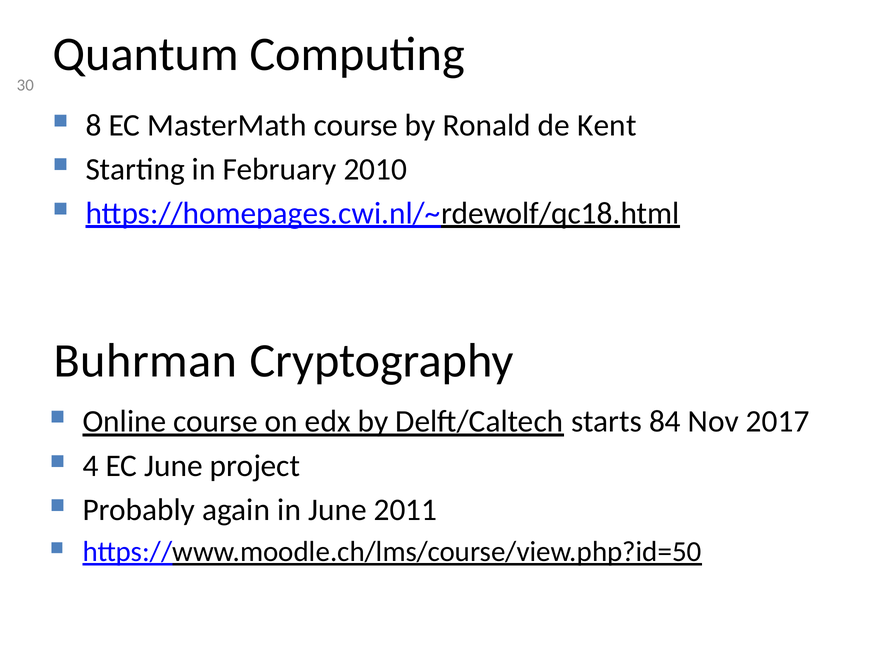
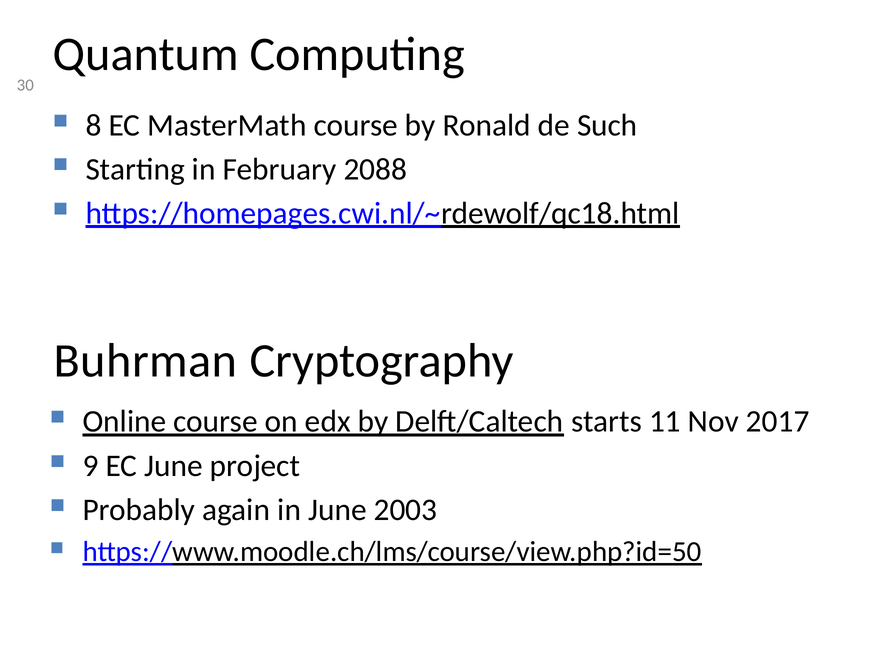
Kent: Kent -> Such (607, 125)
2010: 2010 -> 2088 (375, 169)
84: 84 -> 11 (665, 421)
4: 4 -> 9 (91, 466)
2011: 2011 -> 2003 (405, 510)
